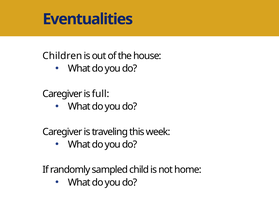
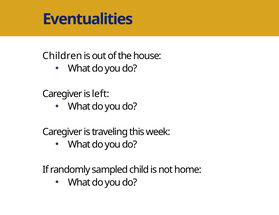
full: full -> left (101, 94)
